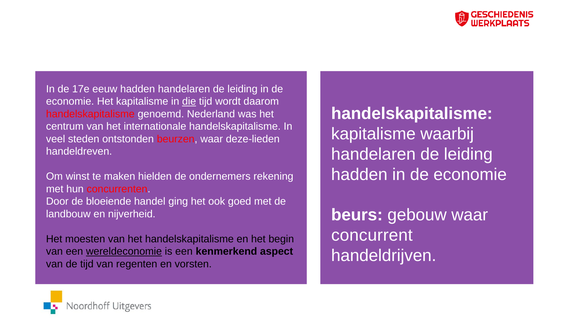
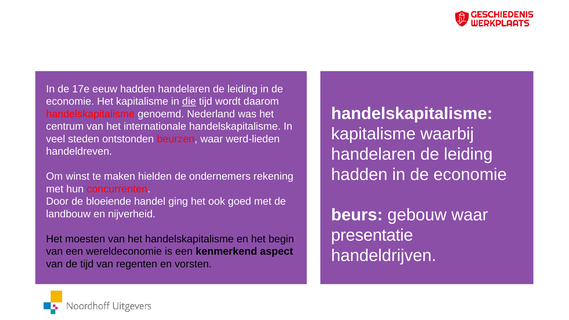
deze-lieden: deze-lieden -> werd-lieden (253, 139)
concurrent: concurrent -> presentatie (372, 235)
wereldeconomie underline: present -> none (124, 252)
